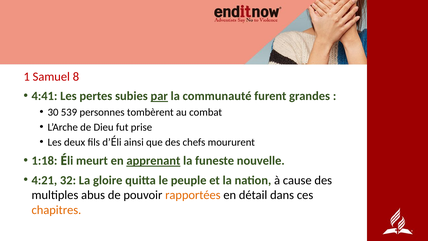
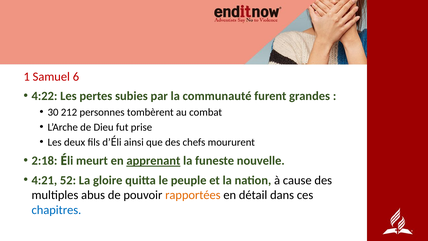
8: 8 -> 6 (76, 77)
4:41: 4:41 -> 4:22 (44, 96)
par underline: present -> none (159, 96)
539: 539 -> 212 (69, 112)
1:18: 1:18 -> 2:18 (44, 161)
32: 32 -> 52 (68, 180)
chapitres colour: orange -> blue (56, 210)
